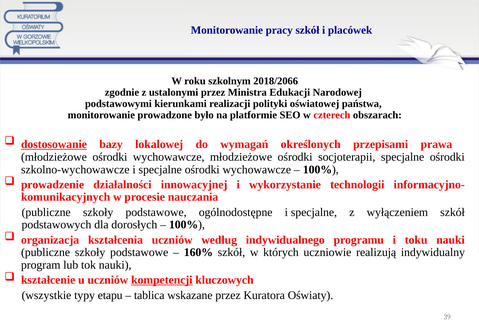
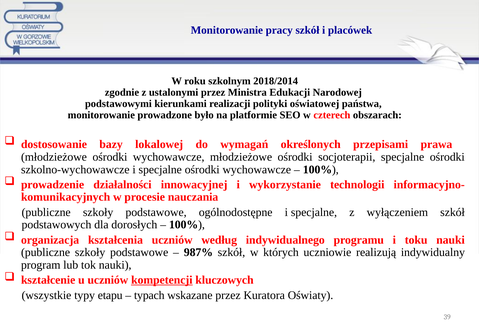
2018/2066: 2018/2066 -> 2018/2014 (276, 81)
dostosowanie underline: present -> none (54, 144)
160%: 160% -> 987% (198, 252)
tablica: tablica -> typach (149, 295)
